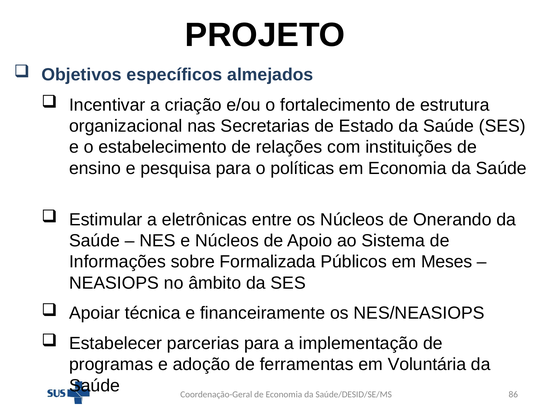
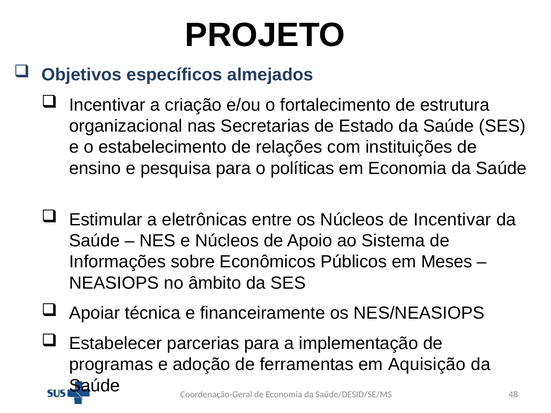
de Onerando: Onerando -> Incentivar (452, 220)
Formalizada: Formalizada -> Econômicos (268, 262)
Voluntária: Voluntária -> Aquisição (427, 365)
86: 86 -> 48 (513, 395)
